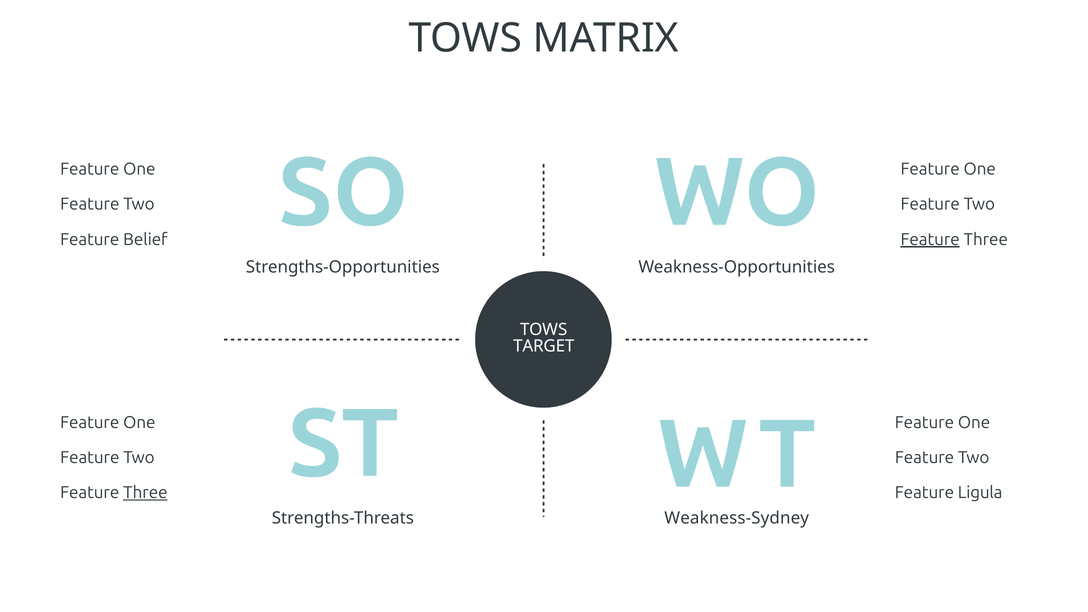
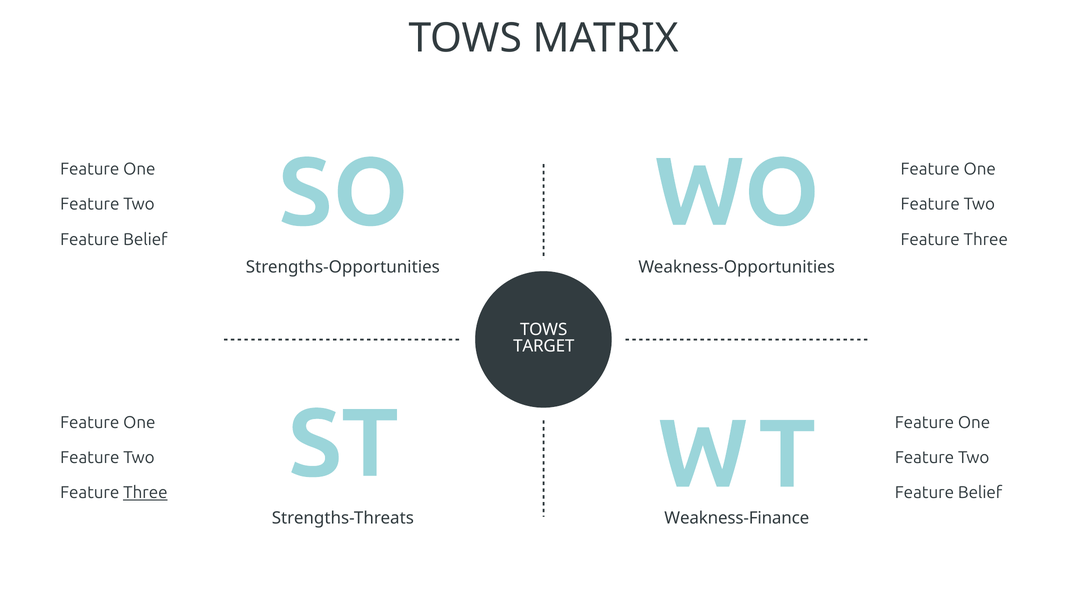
Feature underline: present -> none (930, 239)
Ligula: Ligula -> Belief (980, 493)
Weakness-Sydney: Weakness-Sydney -> Weakness-Finance (737, 518)
